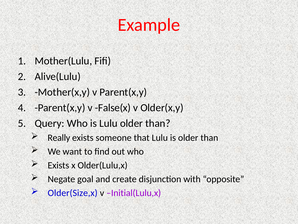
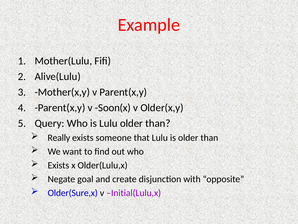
False(x: False(x -> Soon(x (113, 108)
Older(Size,x: Older(Size,x -> Older(Sure,x (73, 192)
